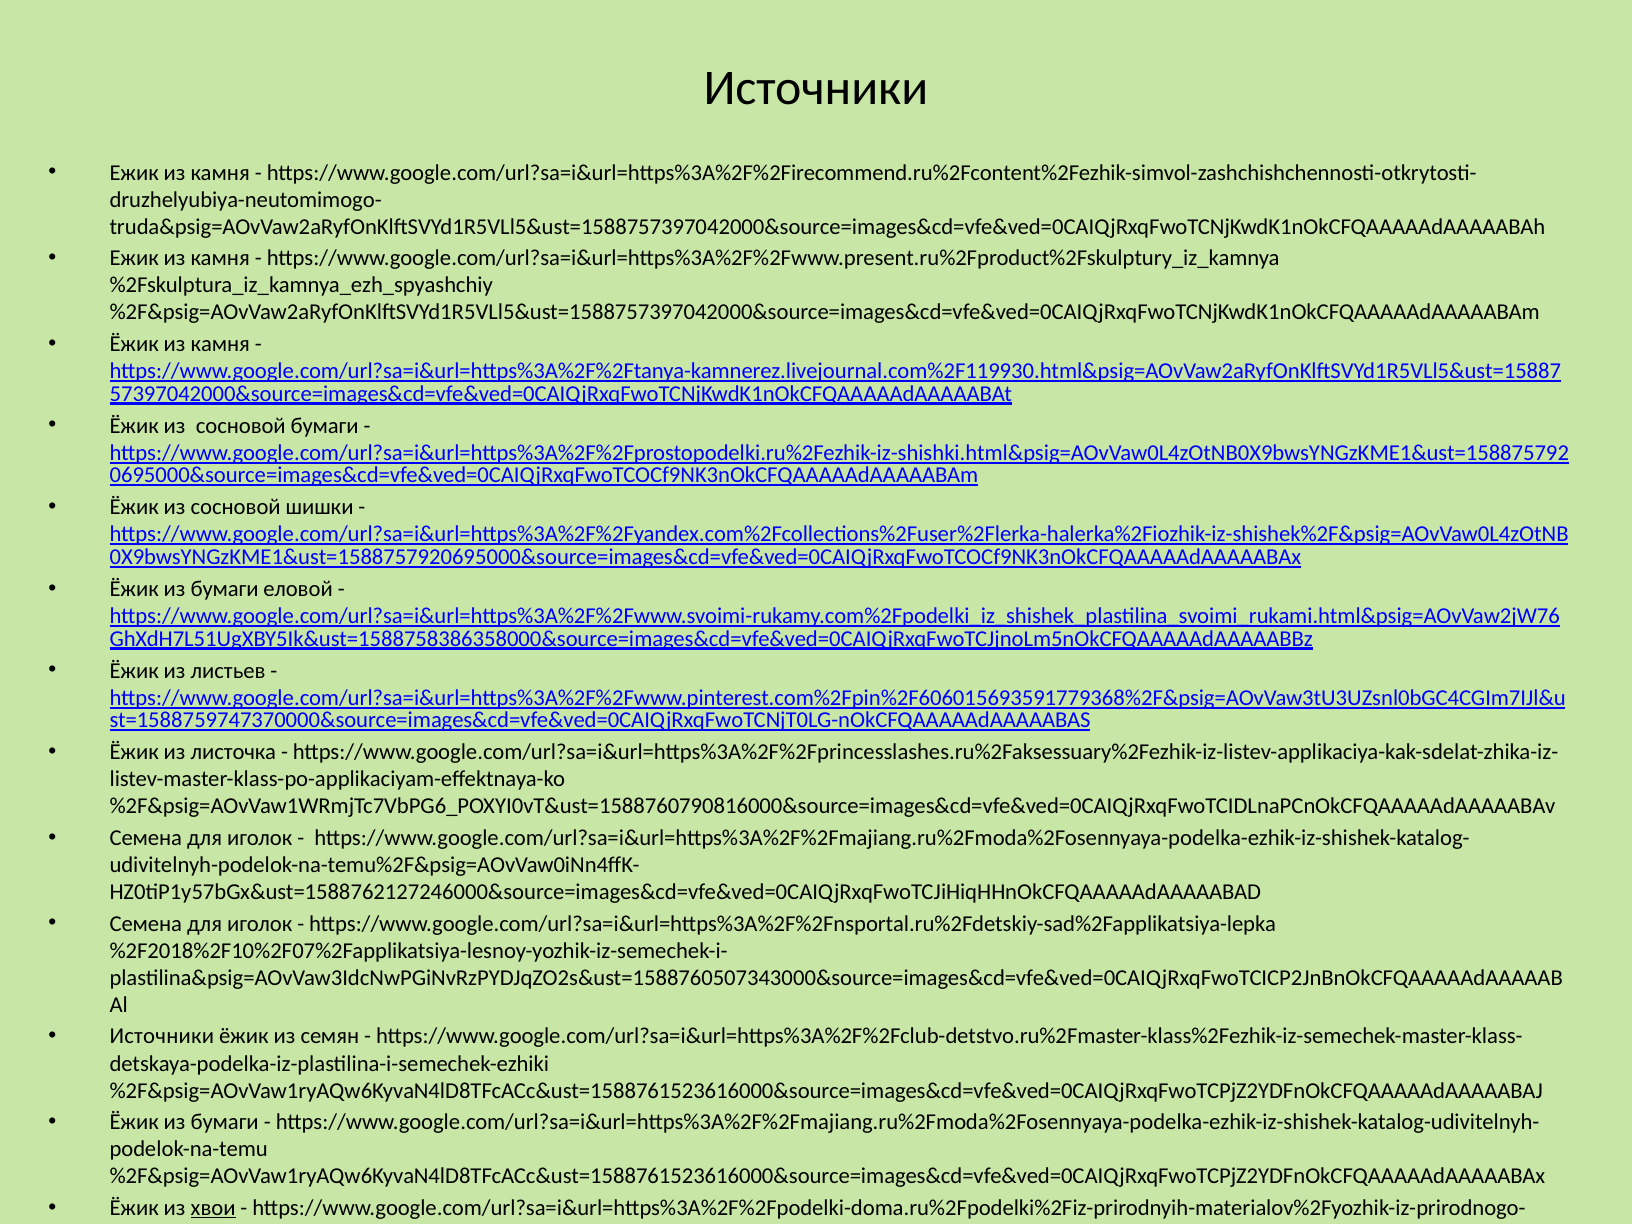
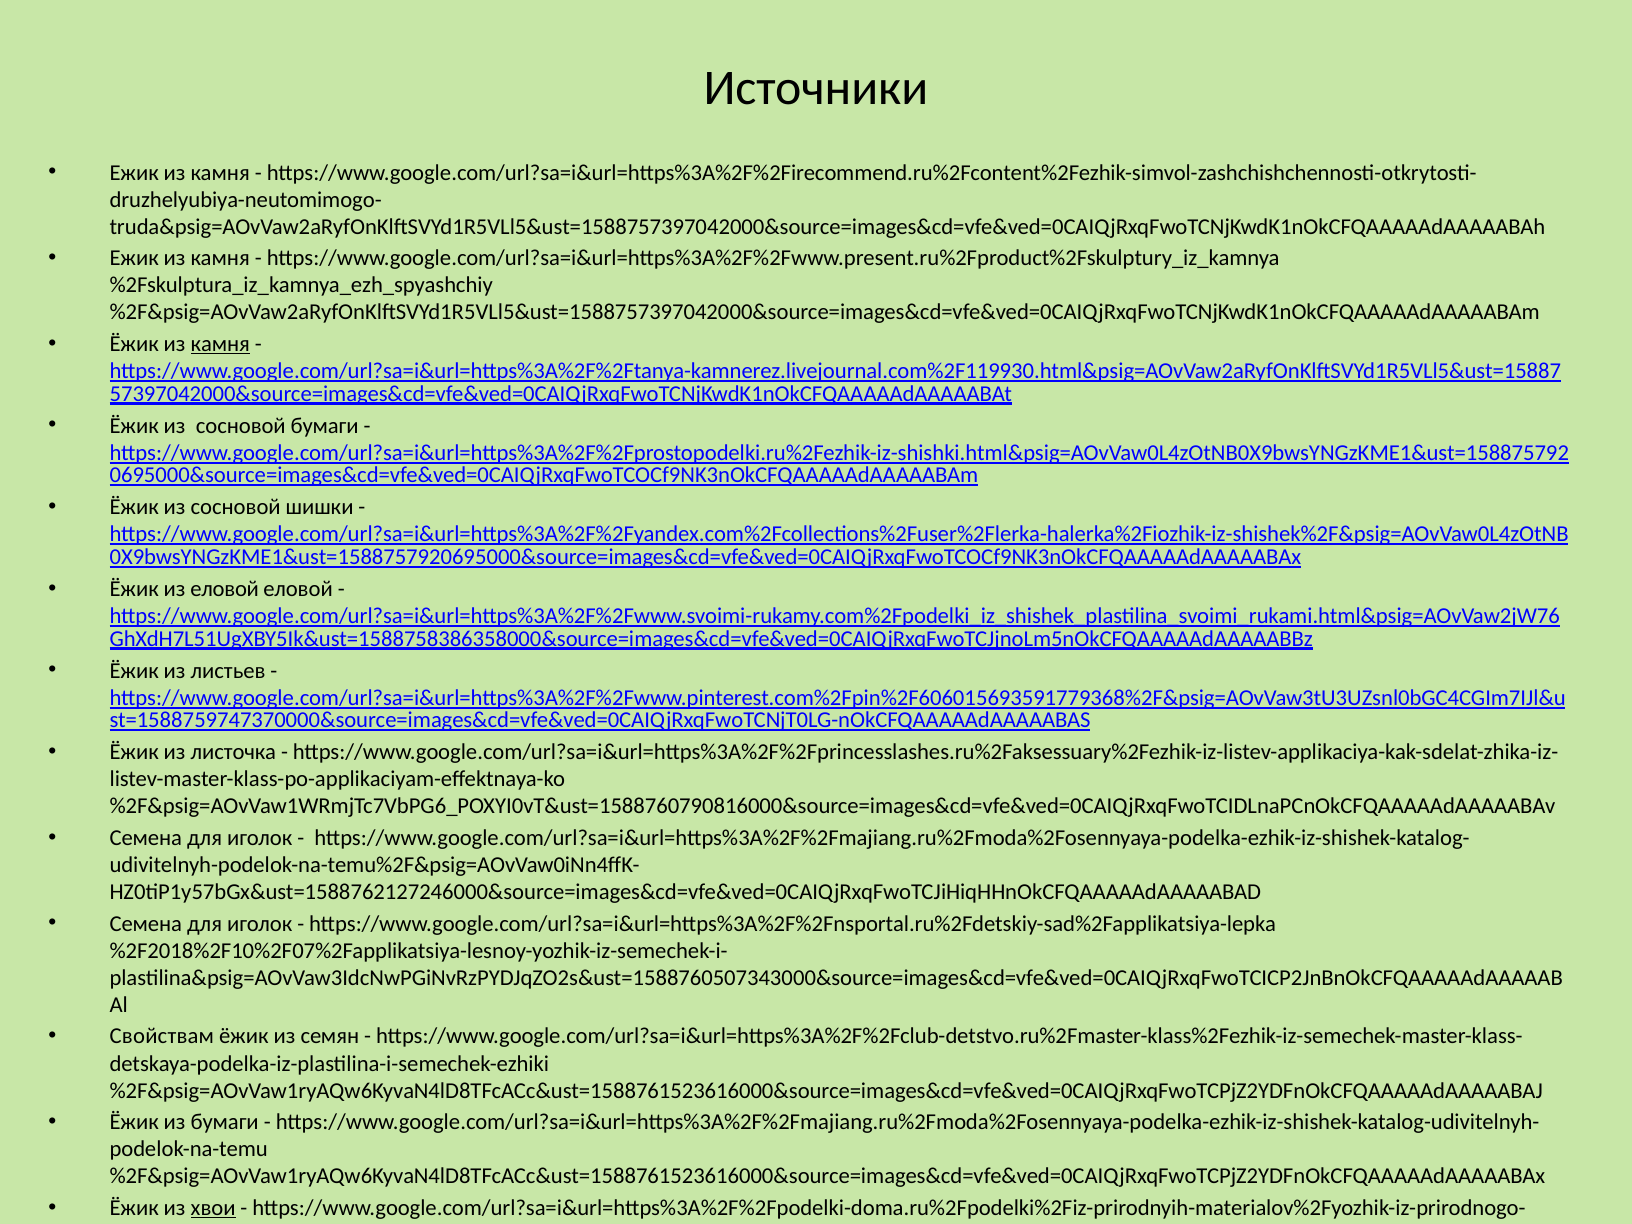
камня underline: none -> present (220, 344)
бумаги: бумаги -> еловой (225, 589)
Источники: Источники -> Свойствам (162, 1036)
